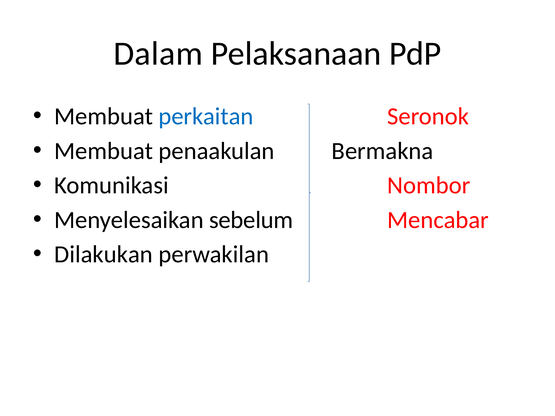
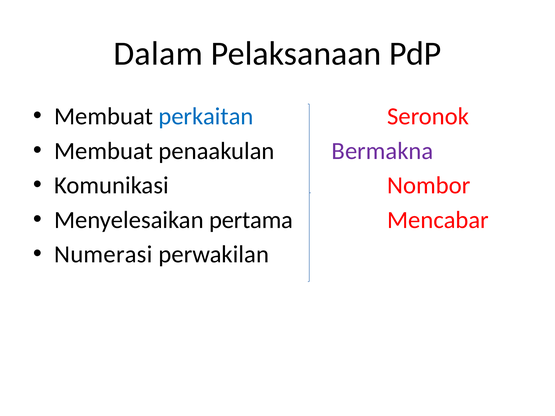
Bermakna colour: black -> purple (383, 151)
sebelum: sebelum -> pertama (251, 220)
Dilakukan: Dilakukan -> Numerasi (103, 255)
